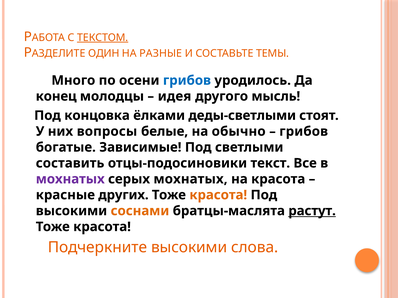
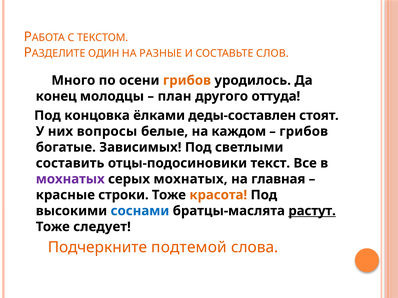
ТЕКСТОМ underline: present -> none (103, 38)
ТЕМЫ: ТЕМЫ -> СЛОВ (272, 54)
грибов colour: blue -> orange (187, 81)
идея: идея -> план (175, 96)
мысль: мысль -> оттуда (276, 96)
деды-светлыми: деды-светлыми -> деды-составлен (242, 116)
обычно: обычно -> каждом (239, 132)
Зависимые: Зависимые -> Зависимых (140, 148)
на красота: красота -> главная (278, 179)
других: других -> строки (123, 195)
соснами colour: orange -> blue (140, 211)
красота: красота -> следует (102, 227)
Подчеркните высокими: высокими -> подтемой (189, 248)
